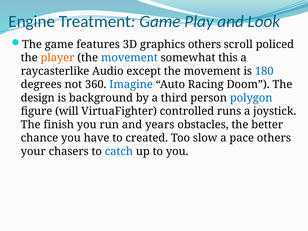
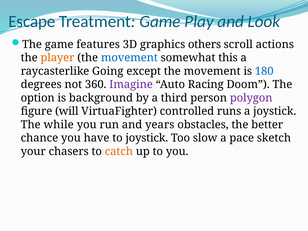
Engine: Engine -> Escape (32, 22)
policed: policed -> actions (275, 44)
Audio: Audio -> Going (108, 71)
Imagine colour: blue -> purple (131, 85)
design: design -> option (38, 98)
polygon colour: blue -> purple (251, 98)
finish: finish -> while (59, 125)
to created: created -> joystick (147, 138)
pace others: others -> sketch (274, 138)
catch colour: blue -> orange (119, 151)
